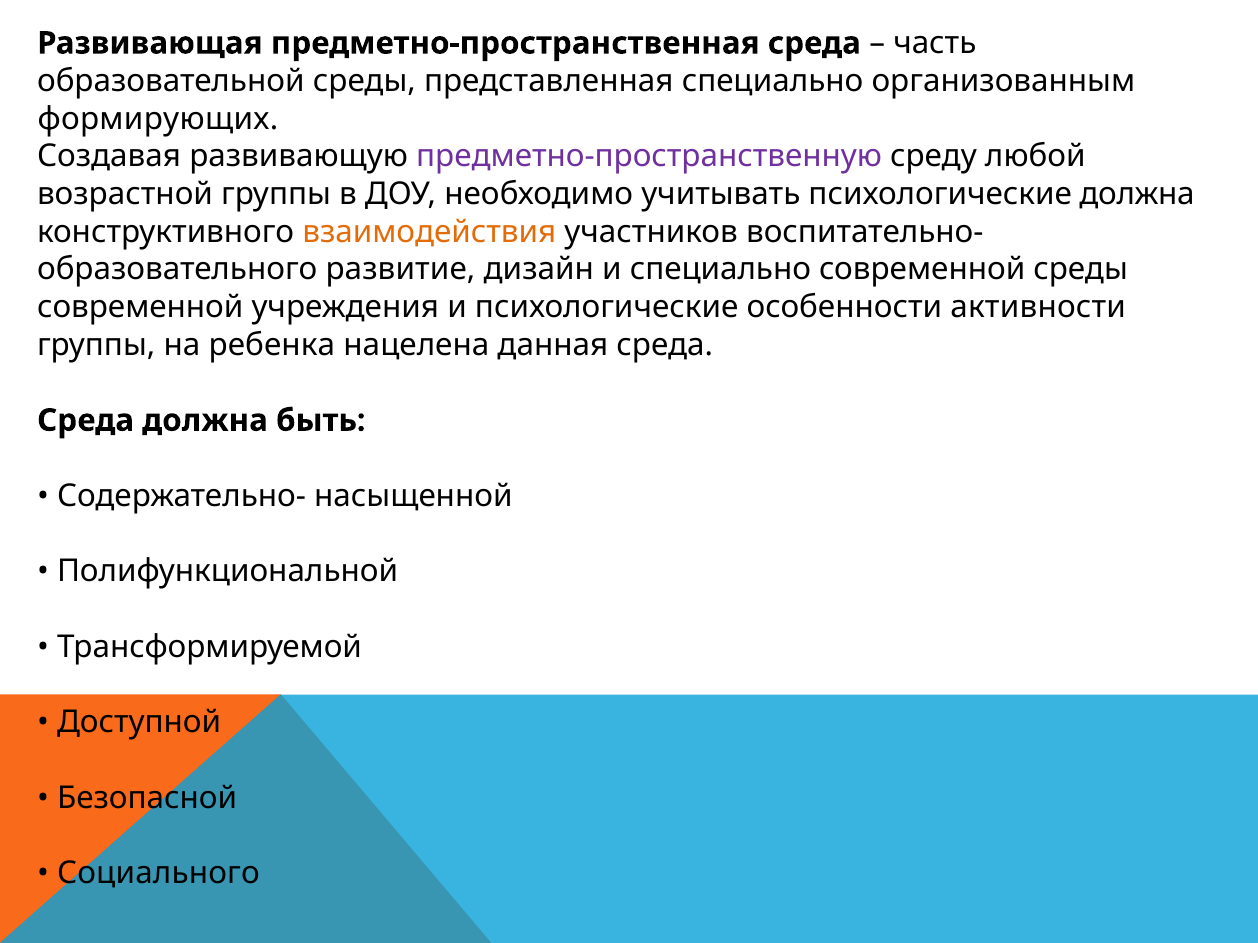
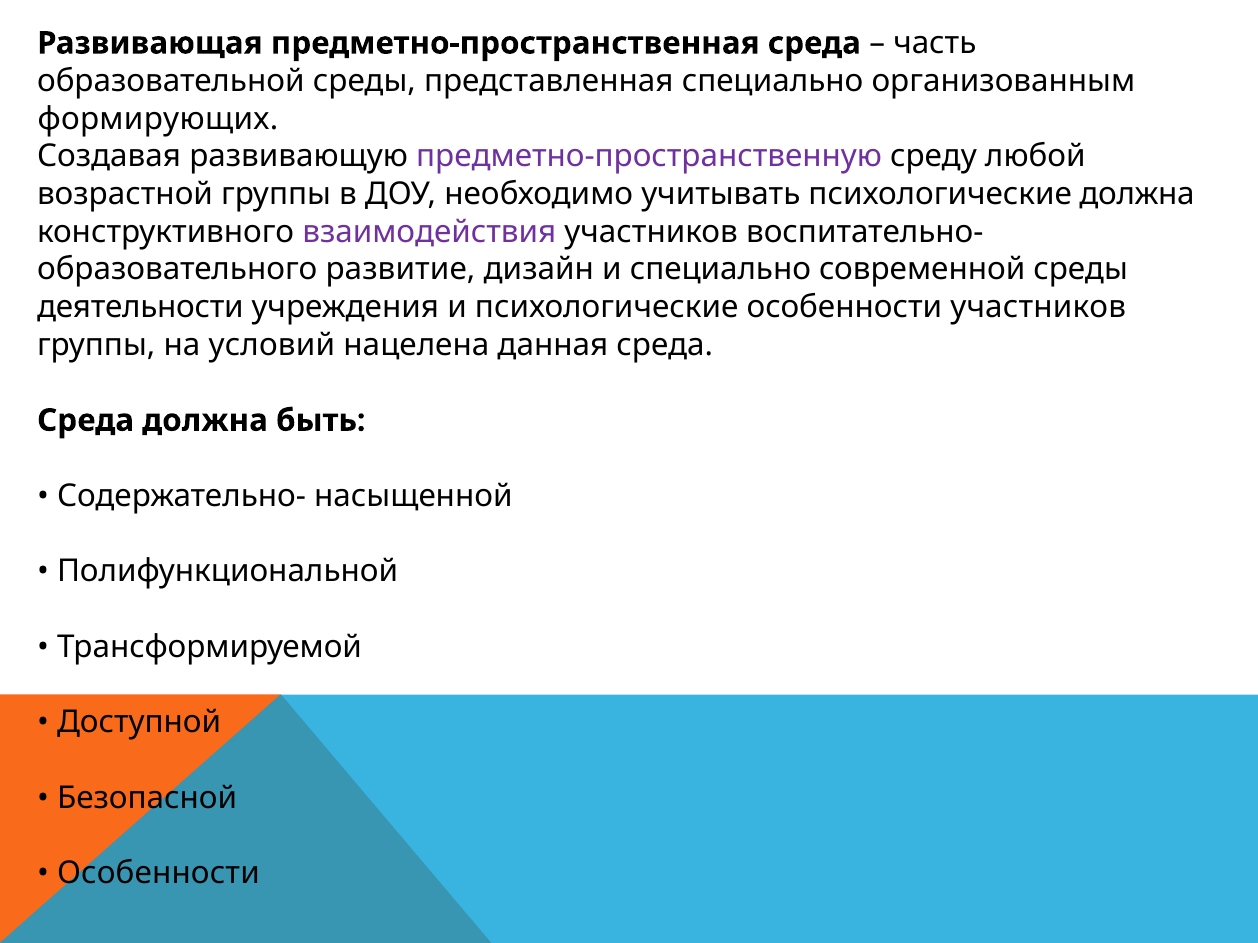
взаимодействия colour: orange -> purple (429, 232)
современной: современной -> деятельности (140, 307)
особенности активности: активности -> участников (1038, 307)
ребенка: ребенка -> условий (272, 345)
Социального: Социального -> Особенности (158, 874)
